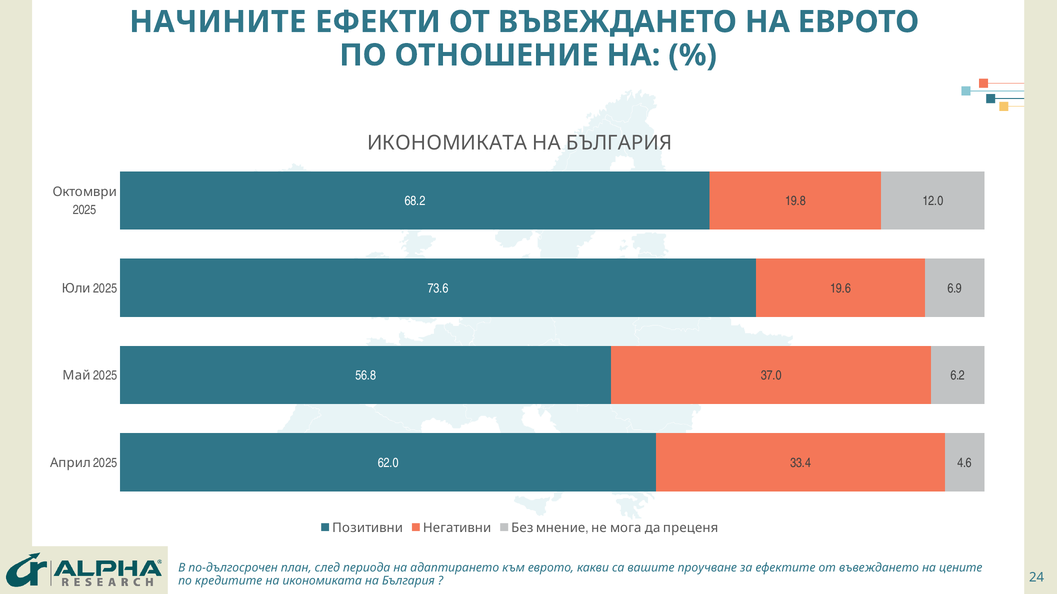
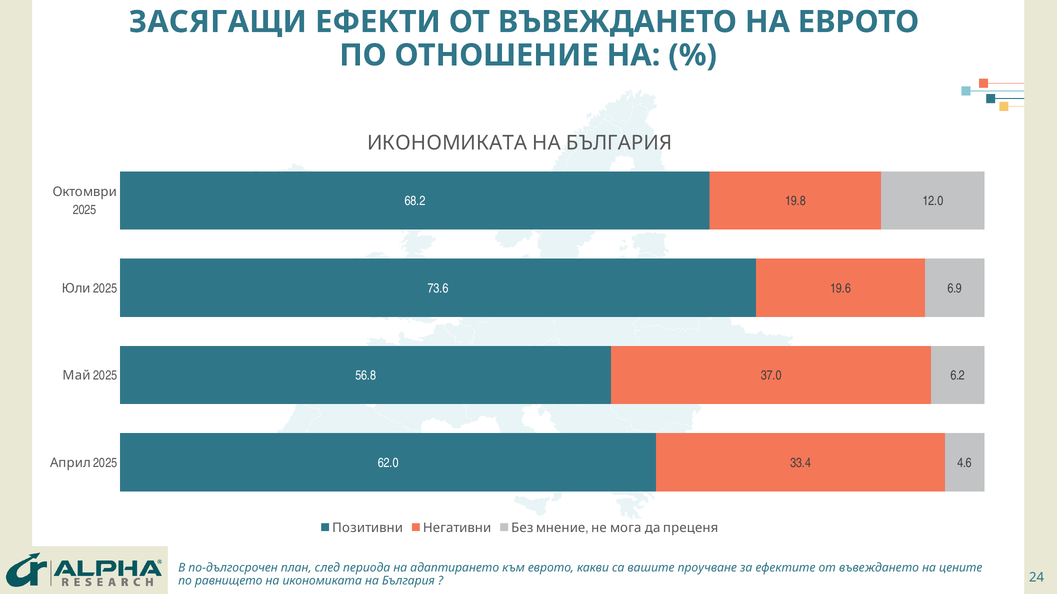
НАЧИНИТЕ: НАЧИНИТЕ -> ЗАСЯГАЩИ (218, 22)
кредитите: кредитите -> равнището (229, 581)
